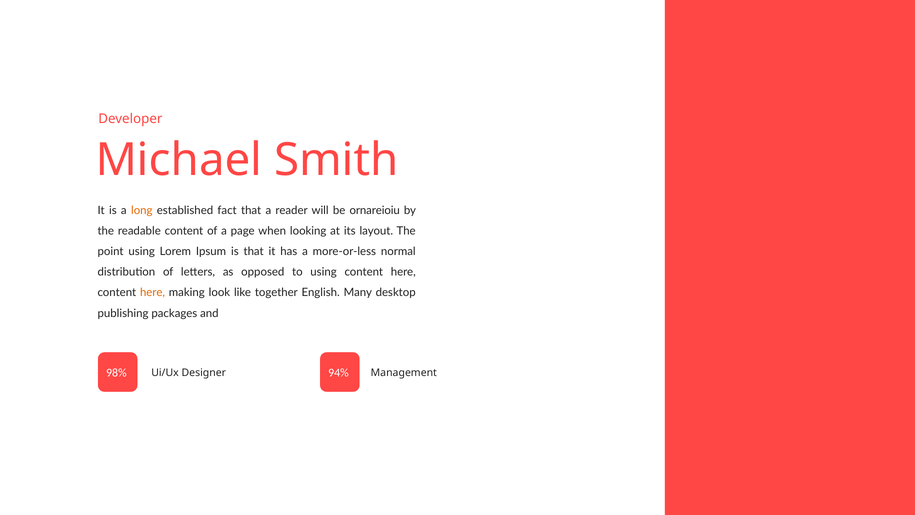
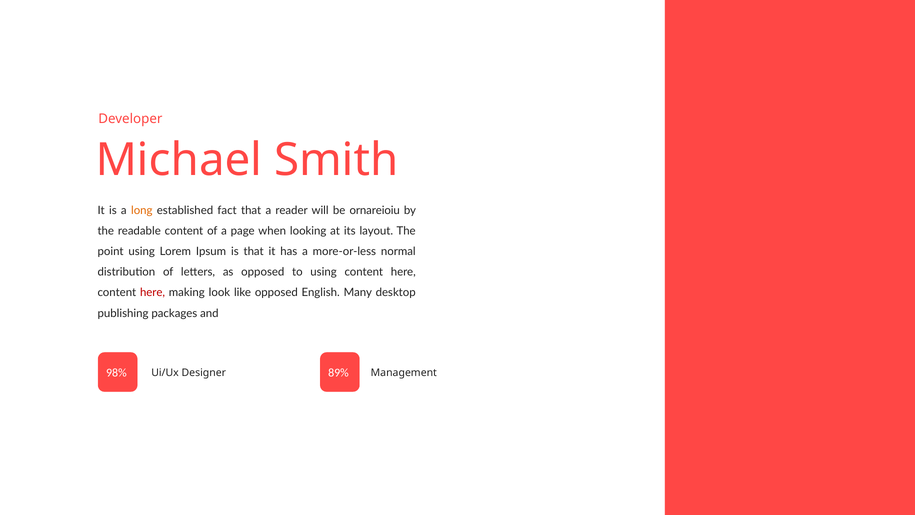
here colour: orange -> red (153, 292)
like together: together -> opposed (276, 292)
94%: 94% -> 89% (338, 373)
